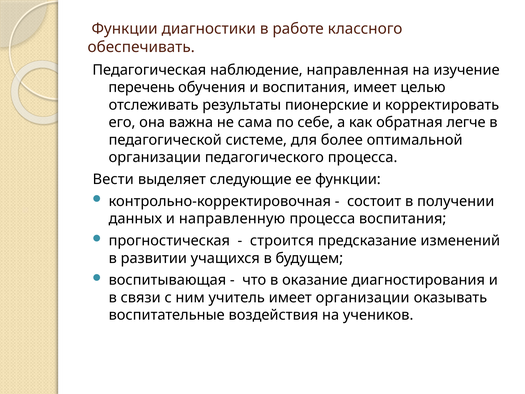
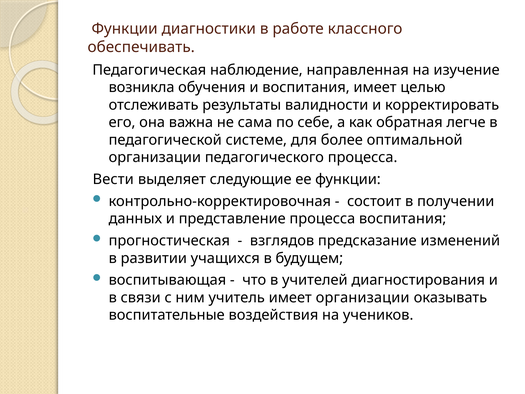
перечень: перечень -> возникла (142, 87)
пионерские: пионерские -> валидности (327, 105)
направленную: направленную -> представление (232, 219)
строится: строится -> взглядов (282, 241)
оказание: оказание -> учителей (315, 280)
